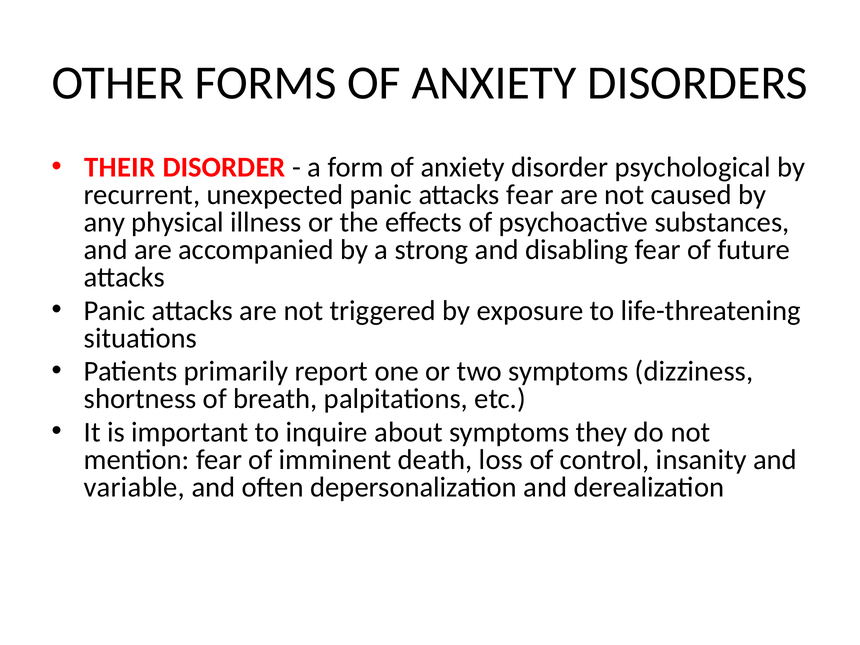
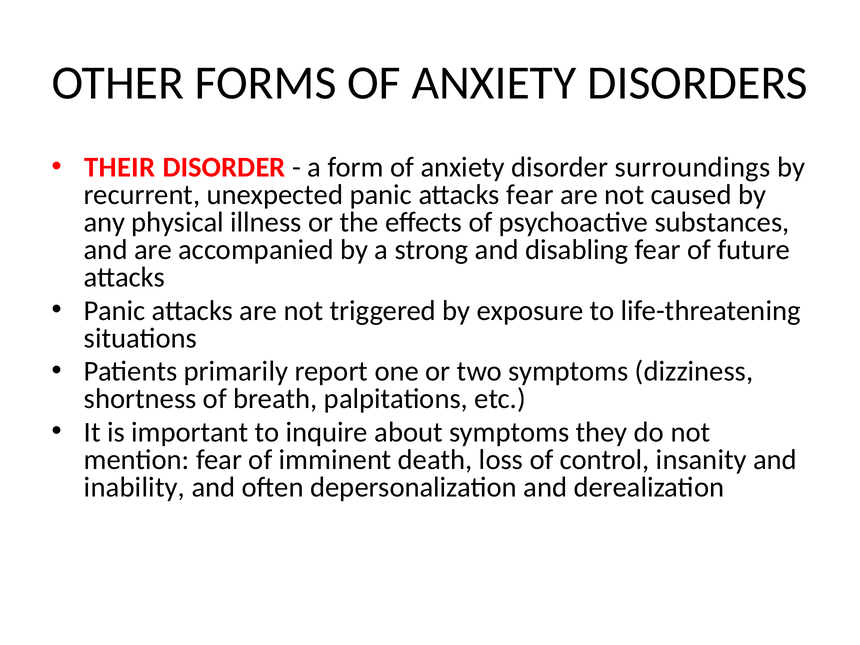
psychological: psychological -> surroundings (692, 167)
variable: variable -> inability (134, 487)
